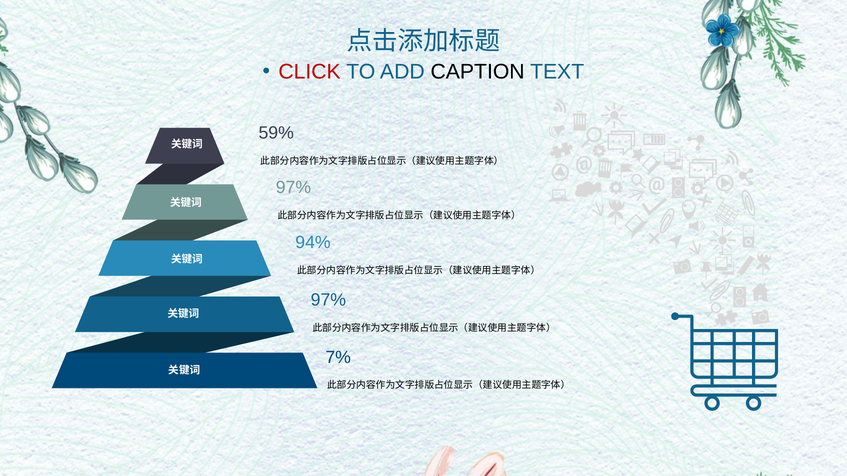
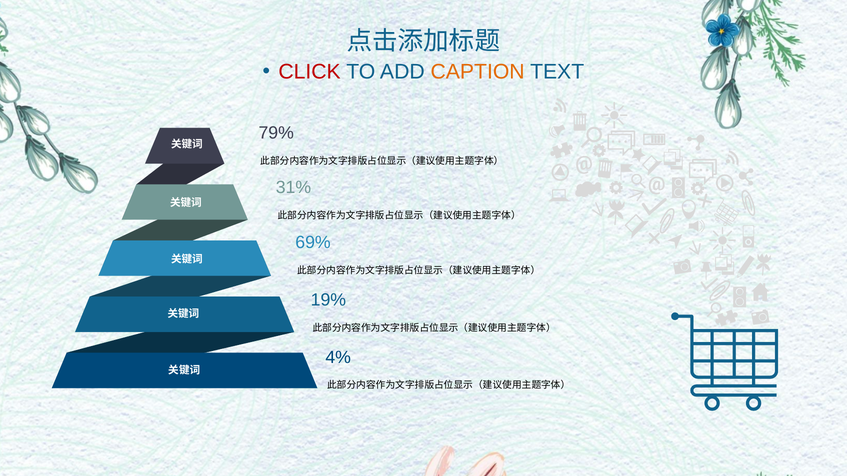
CAPTION colour: black -> orange (478, 72)
59%: 59% -> 79% (276, 133)
97%: 97% -> 31% (293, 188)
94%: 94% -> 69% (313, 243)
97%: 97% -> 19% (328, 300)
7%: 7% -> 4% (338, 358)
